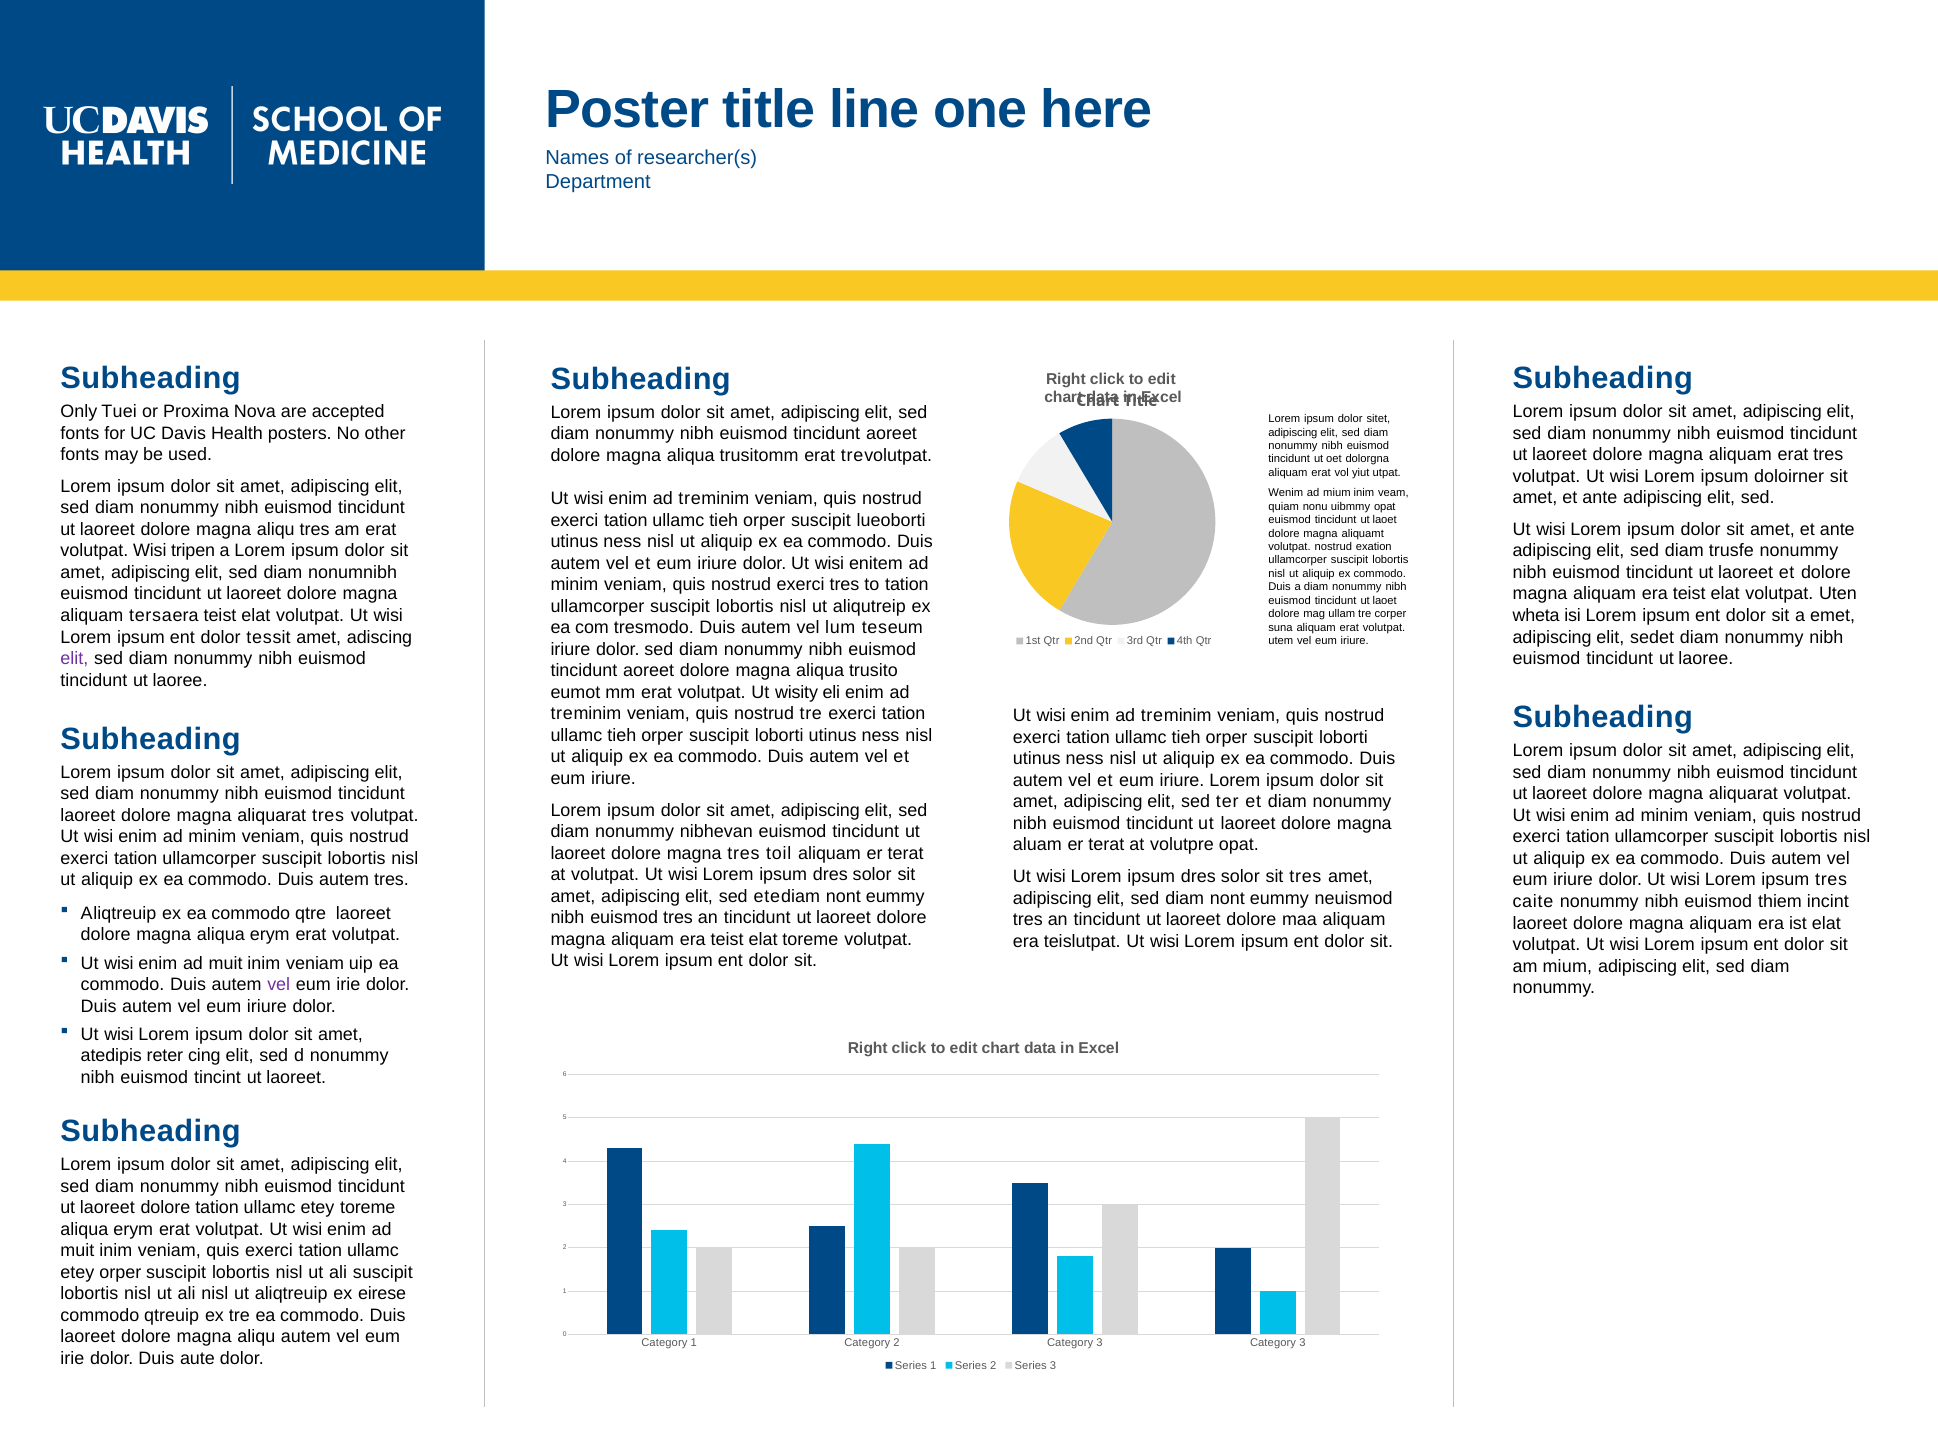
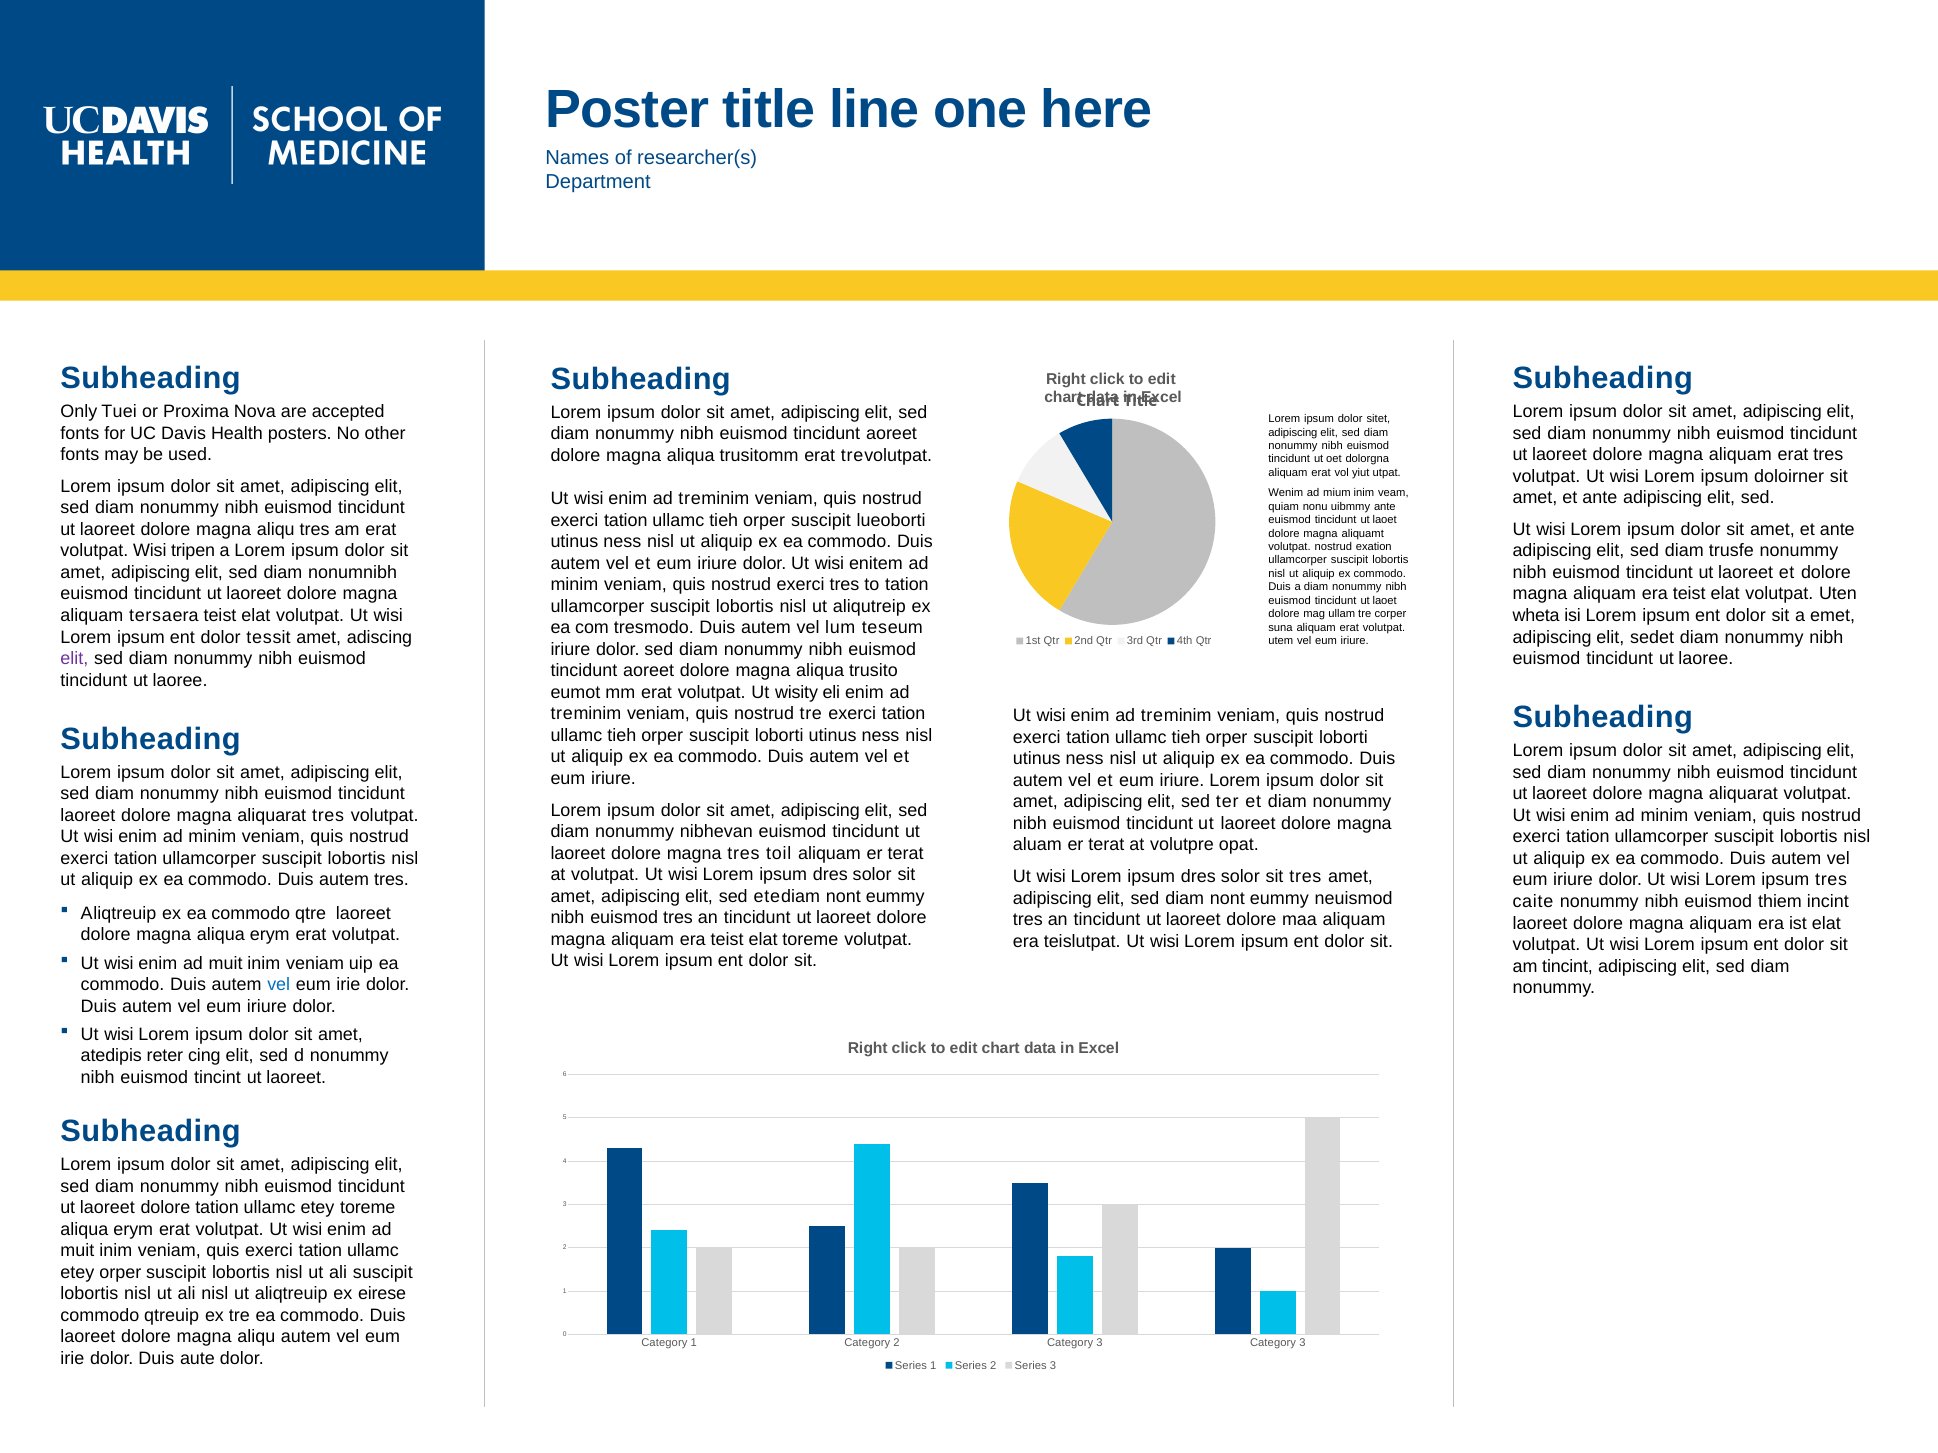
uibmmy opat: opat -> ante (1385, 507)
am mium: mium -> tincint (1568, 966)
vel colour: purple -> blue (279, 985)
